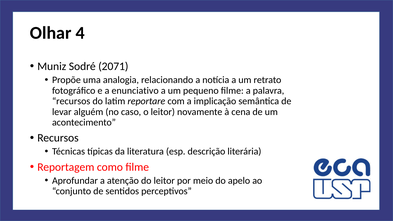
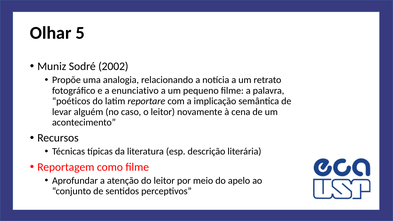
4: 4 -> 5 (80, 33)
2071: 2071 -> 2002 (113, 66)
recursos: recursos -> poéticos (71, 101)
